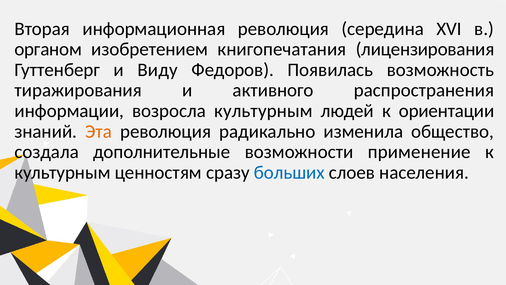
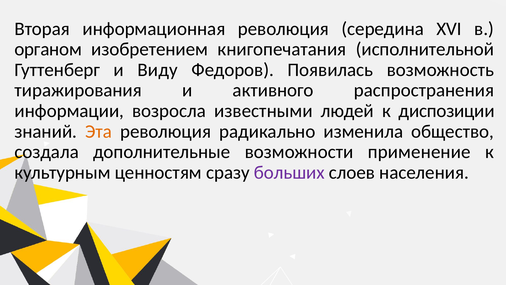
лицензирования: лицензирования -> исполнительной (425, 49)
возросла культурным: культурным -> известными (263, 111)
ориентации: ориентации -> диспозиции (447, 111)
больших colour: blue -> purple (289, 172)
